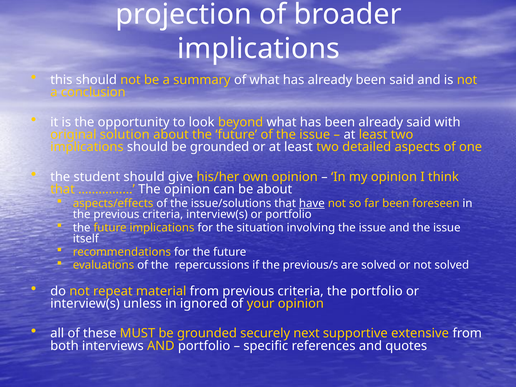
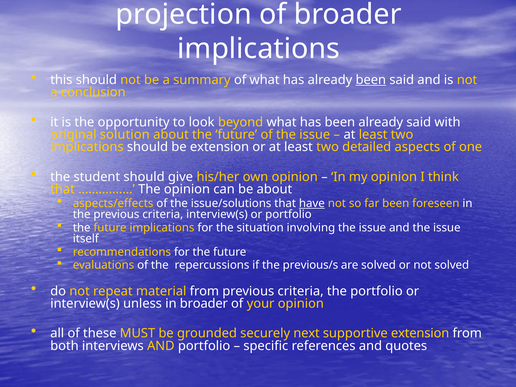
been underline: none -> present (371, 80)
should be grounded: grounded -> extension (220, 147)
in ignored: ignored -> broader (204, 303)
supportive extensive: extensive -> extension (420, 333)
